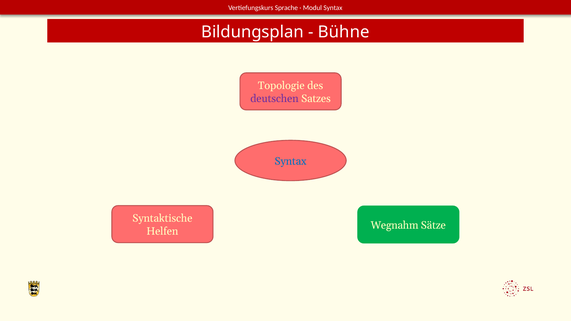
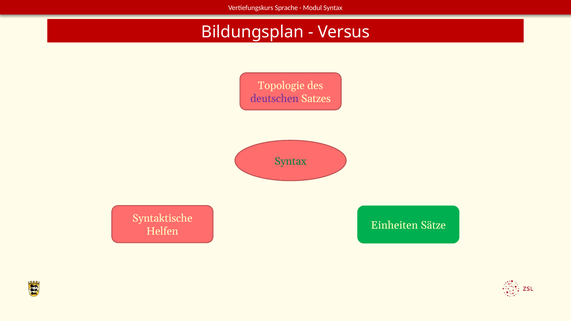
Bühne: Bühne -> Versus (344, 32)
Syntax colour: blue -> green (291, 161)
Wegnahm: Wegnahm -> Einheiten (394, 225)
